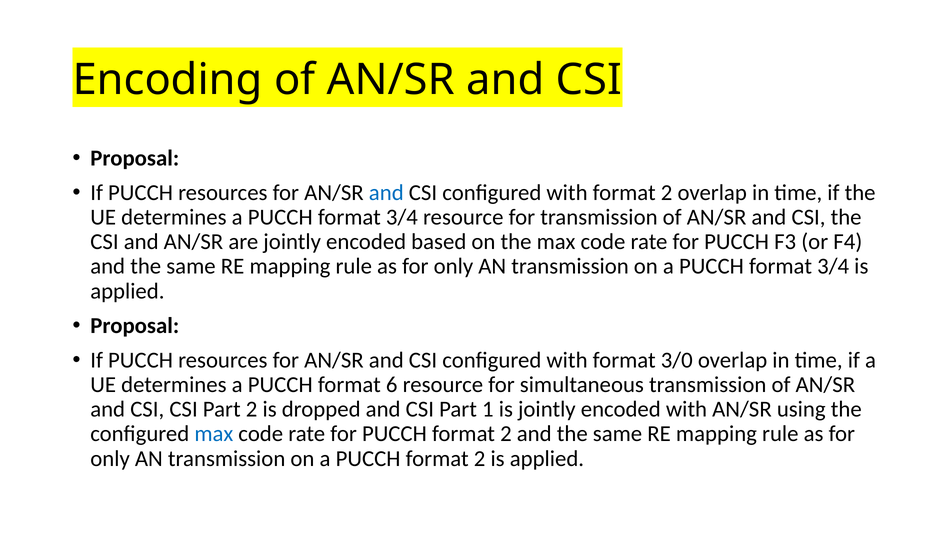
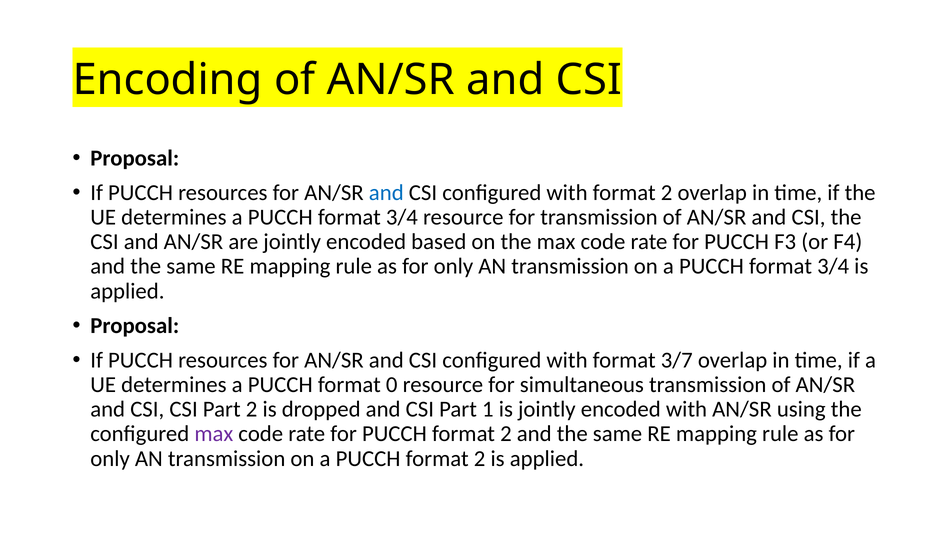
3/0: 3/0 -> 3/7 (677, 360)
6: 6 -> 0 (392, 385)
max colour: blue -> purple (214, 434)
